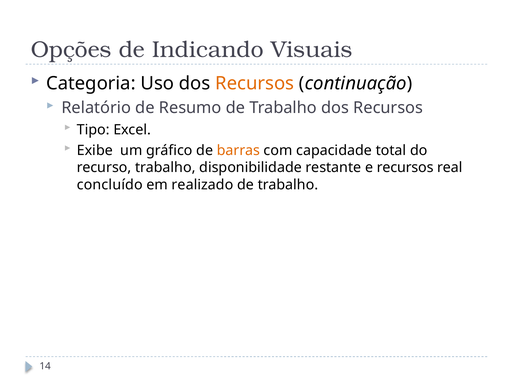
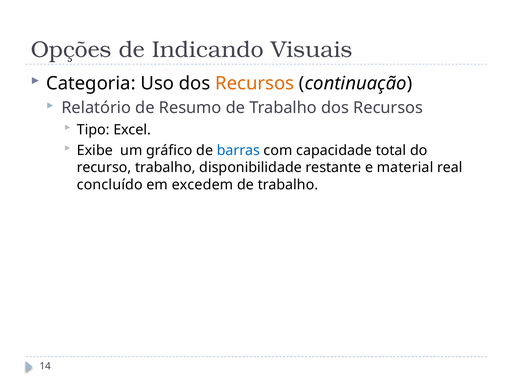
barras colour: orange -> blue (238, 150)
e recursos: recursos -> material (405, 167)
realizado: realizado -> excedem (202, 185)
